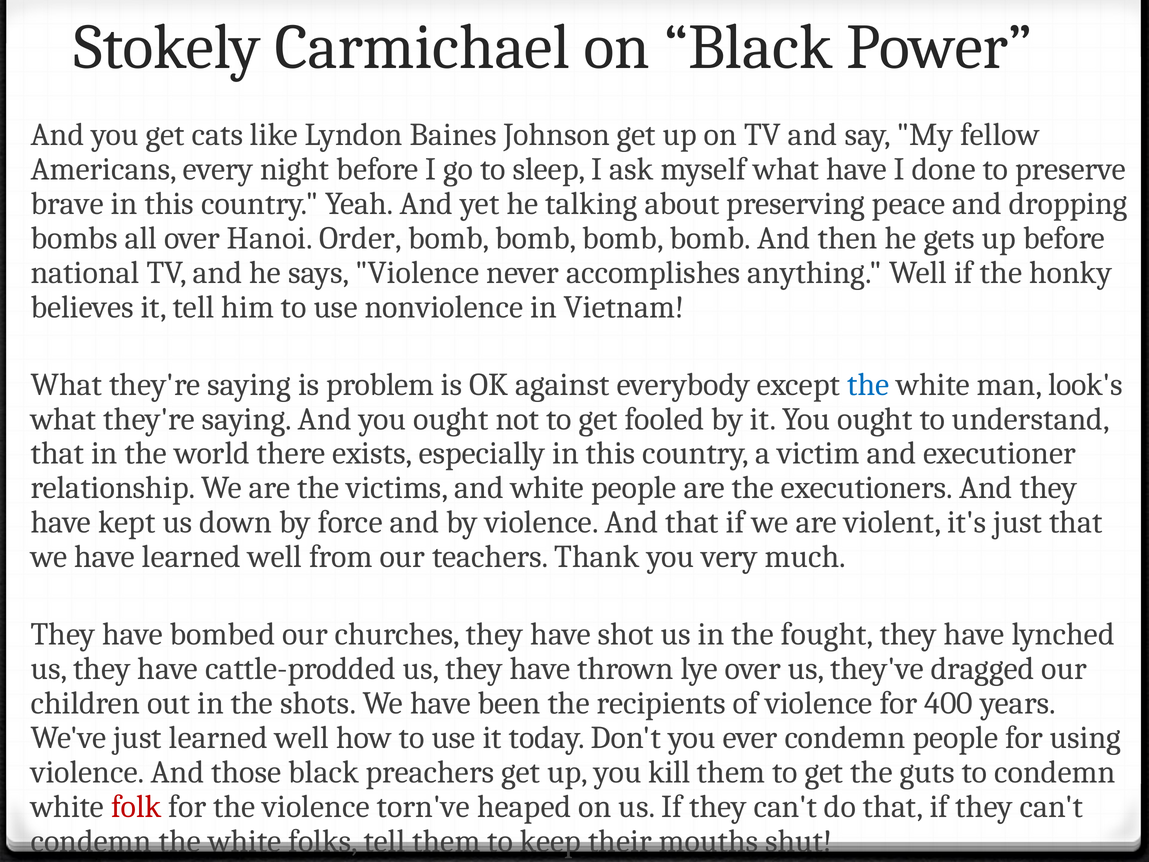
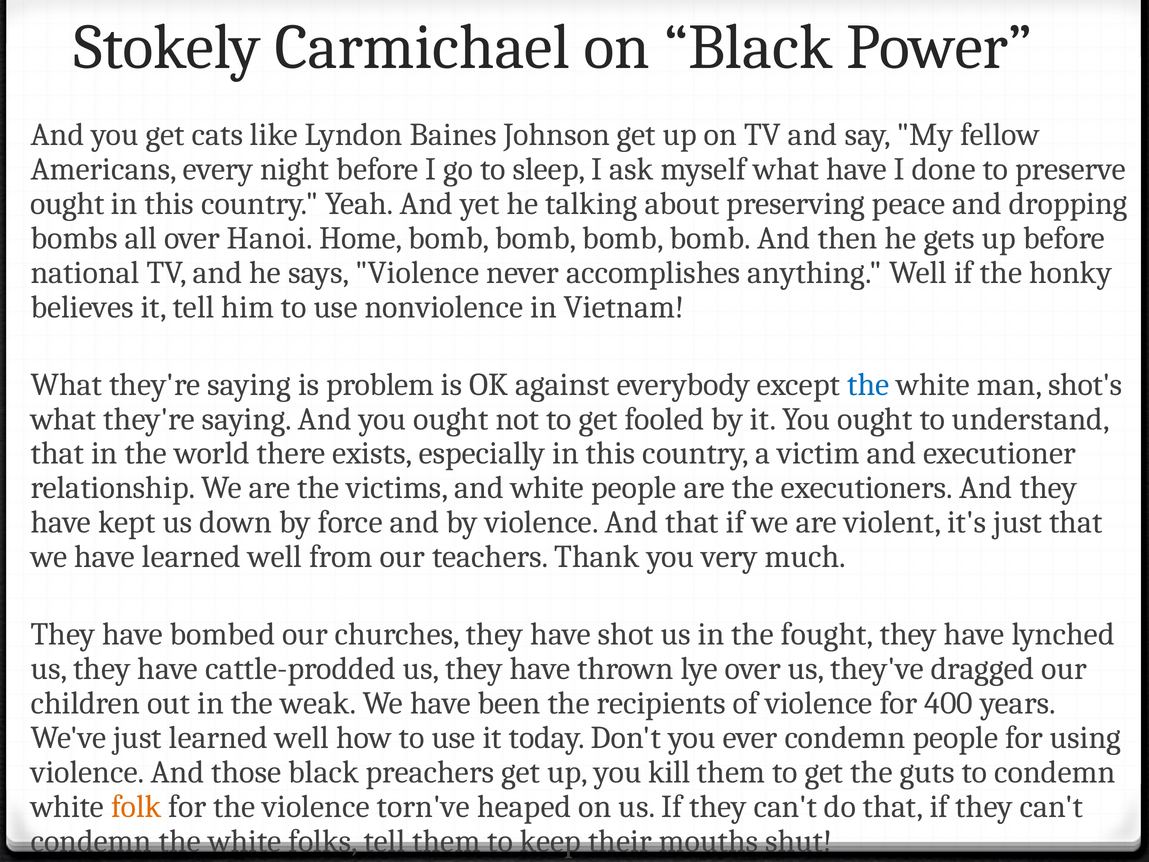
brave: brave -> ought (67, 204)
Order: Order -> Home (361, 238)
look's: look's -> shot's (1085, 384)
shots: shots -> weak (318, 703)
folk colour: red -> orange (136, 806)
